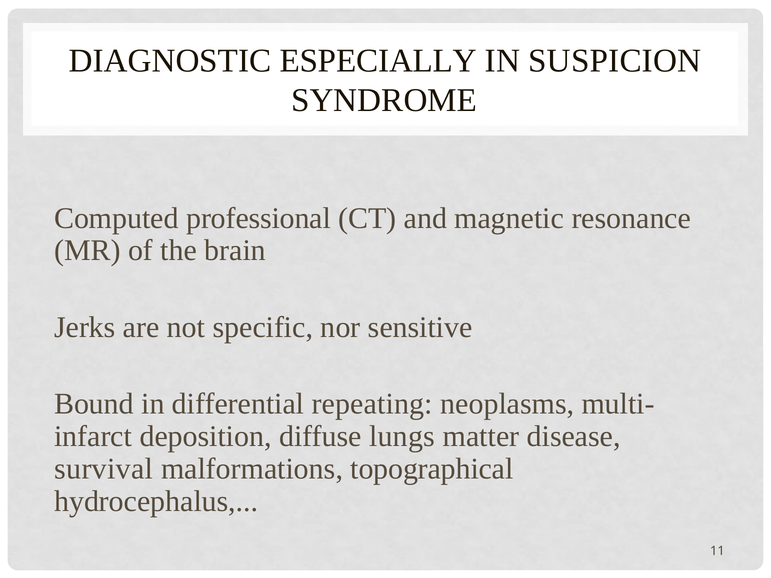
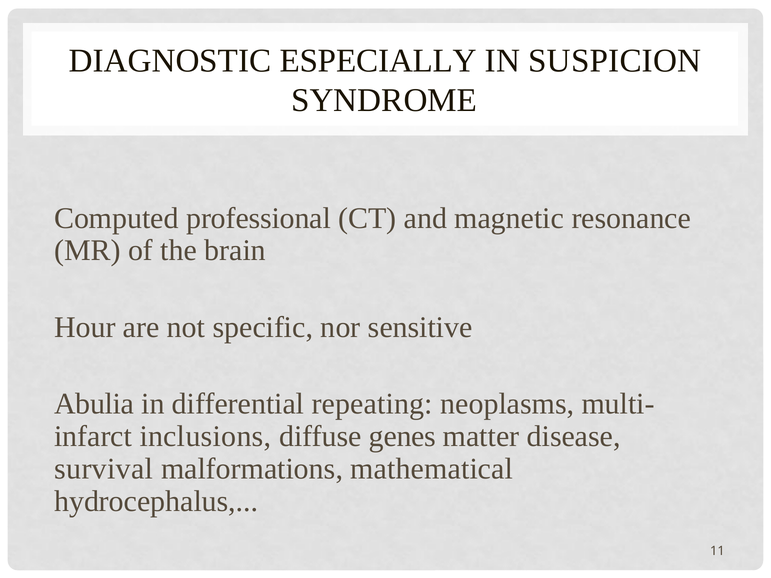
Jerks: Jerks -> Hour (85, 327)
Bound: Bound -> Abulia (94, 404)
deposition: deposition -> inclusions (205, 437)
lungs: lungs -> genes (402, 437)
topographical: topographical -> mathematical (432, 469)
